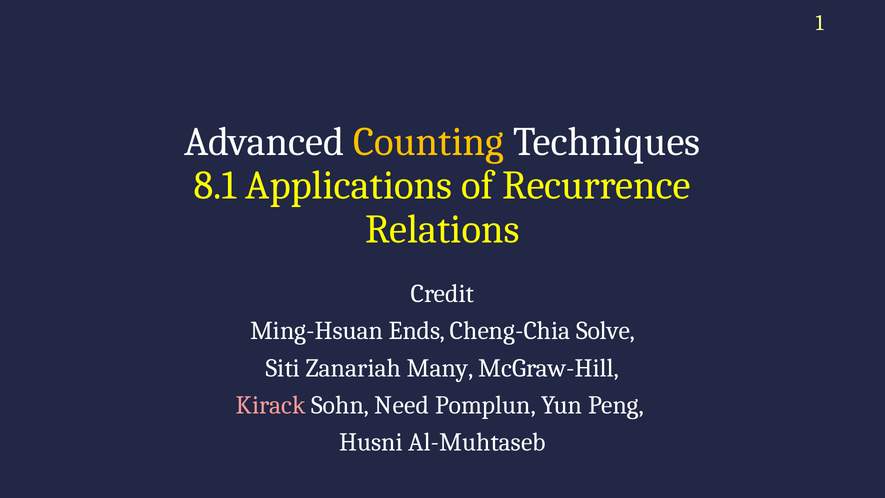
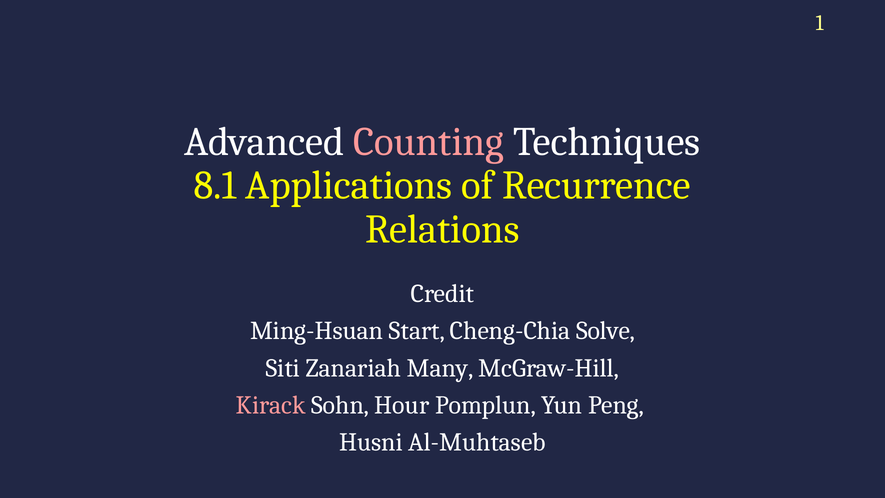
Counting colour: yellow -> pink (429, 142)
Ends: Ends -> Start (417, 331)
Need: Need -> Hour (402, 405)
